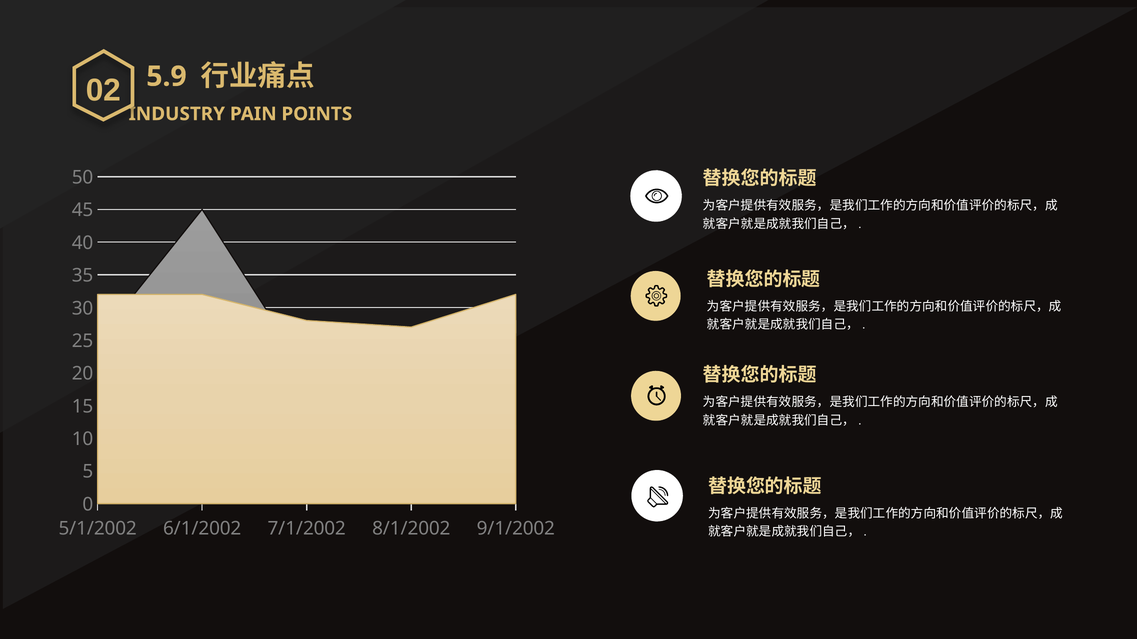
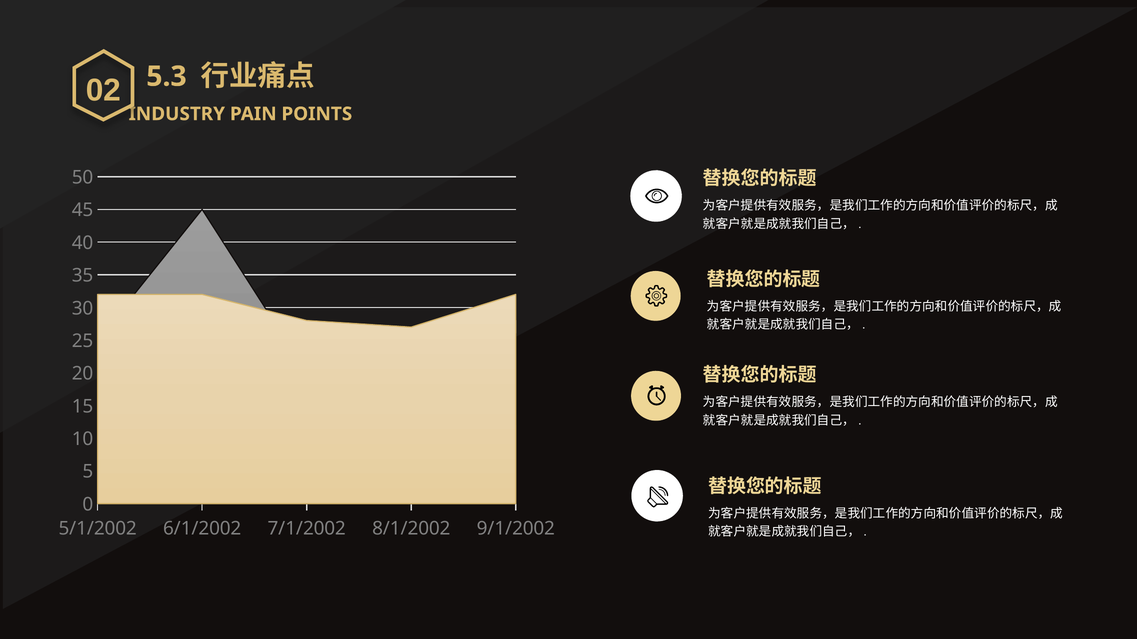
5.9: 5.9 -> 5.3 (166, 77)
